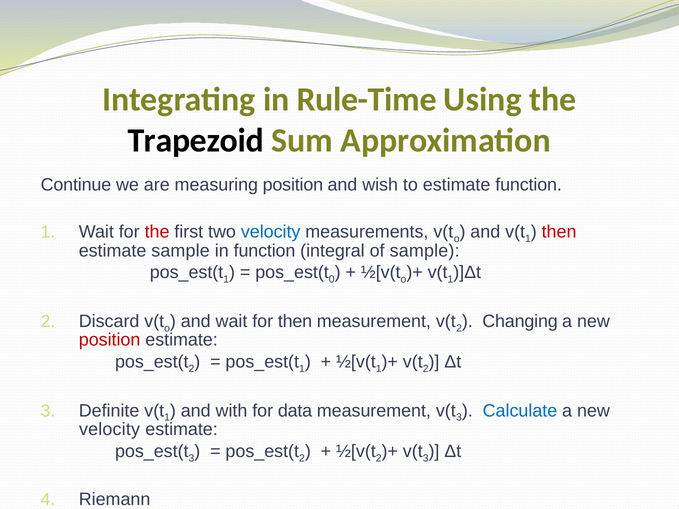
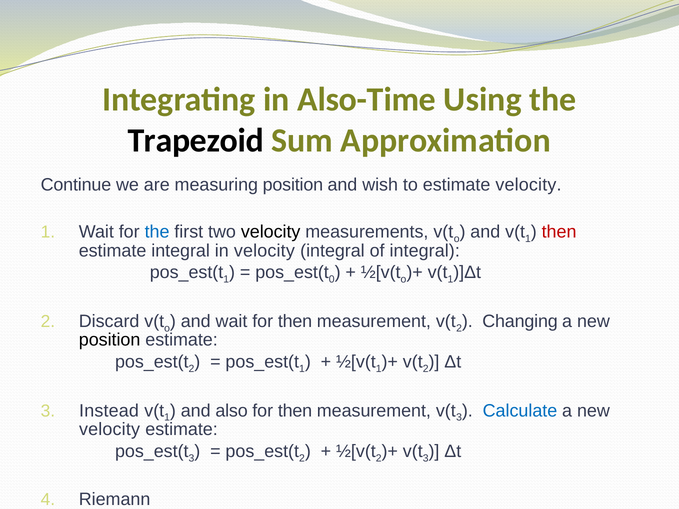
Rule-Time: Rule-Time -> Also-Time (367, 100)
estimate function: function -> velocity (528, 185)
the colour: red -> blue (157, 232)
velocity colour: blue -> black (271, 232)
estimate sample: sample -> integral (181, 251)
in function: function -> velocity (264, 251)
of sample: sample -> integral (425, 251)
position colour: red -> black (110, 340)
Definite: Definite -> Instead (109, 411)
with: with -> also (232, 411)
data: data -> then (295, 411)
